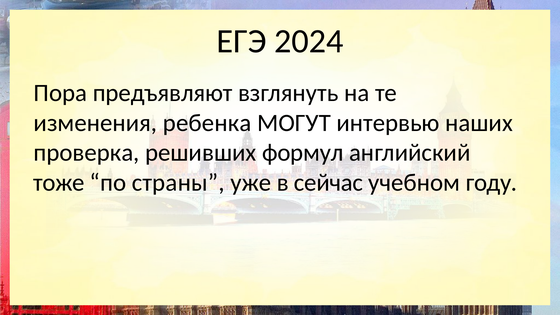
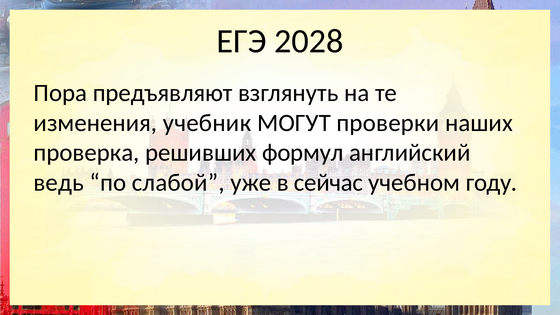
2024: 2024 -> 2028 (309, 41)
ребенка: ребенка -> учебник (207, 123)
интервью: интервью -> проверки (388, 123)
тоже: тоже -> ведь (59, 183)
страны: страны -> слабой (178, 183)
